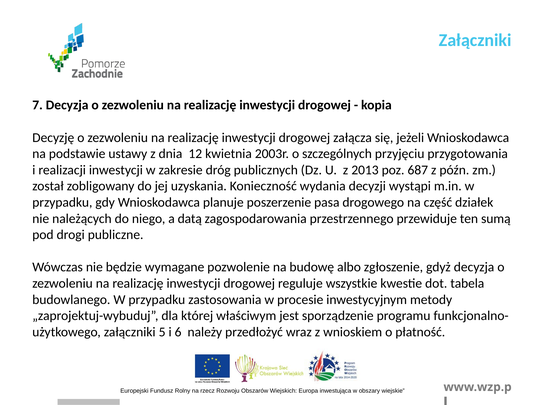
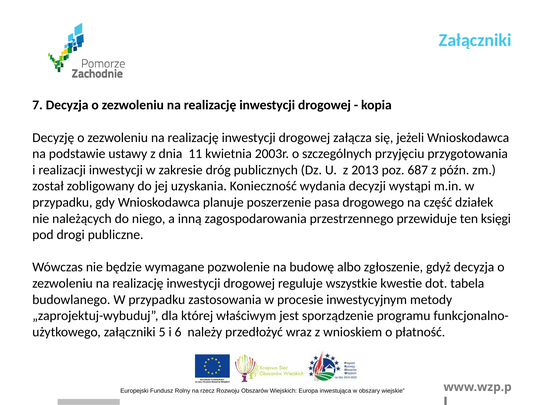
12: 12 -> 11 (195, 154)
datą: datą -> inną (190, 219)
sumą: sumą -> księgi (496, 219)
